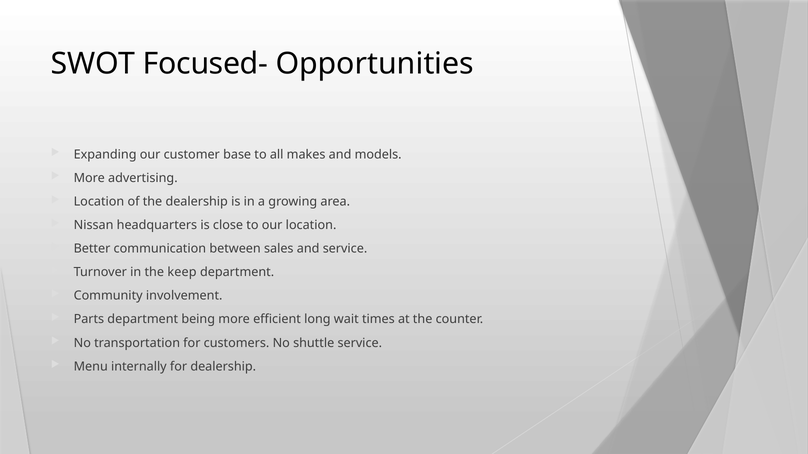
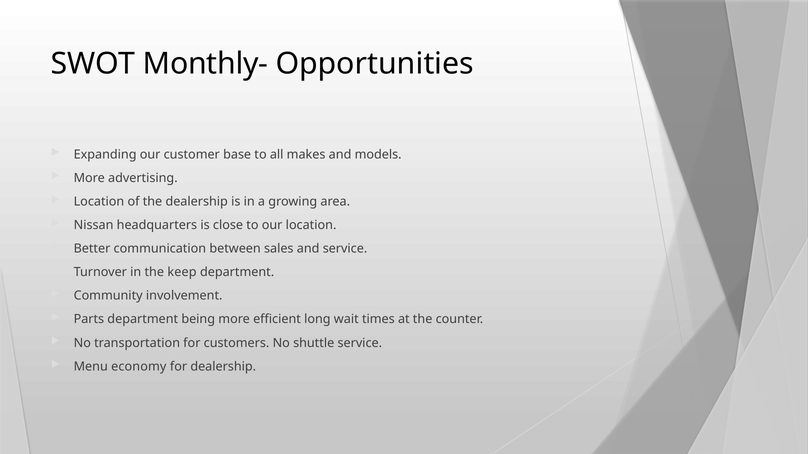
Focused-: Focused- -> Monthly- (205, 64)
internally: internally -> economy (139, 367)
